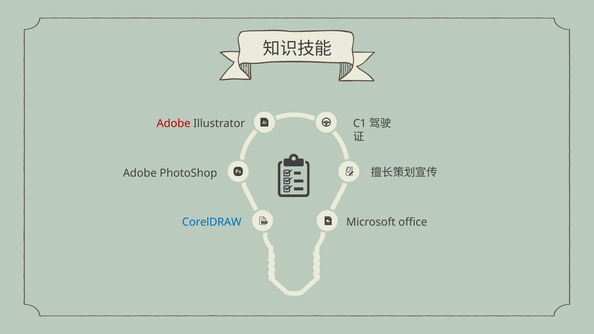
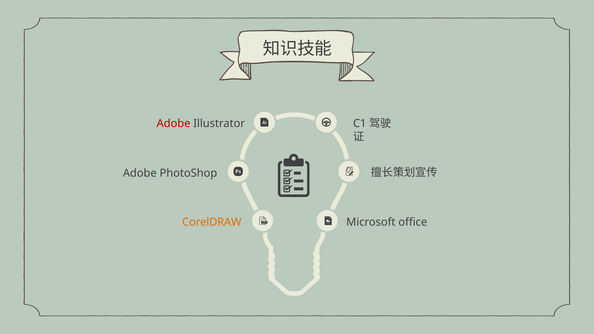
CorelDRAW colour: blue -> orange (212, 222)
